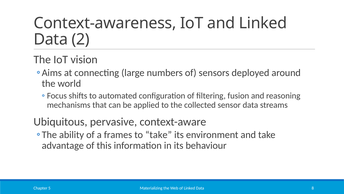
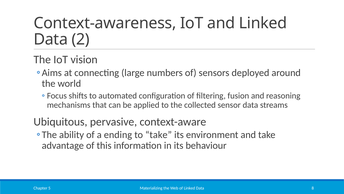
frames: frames -> ending (118, 134)
